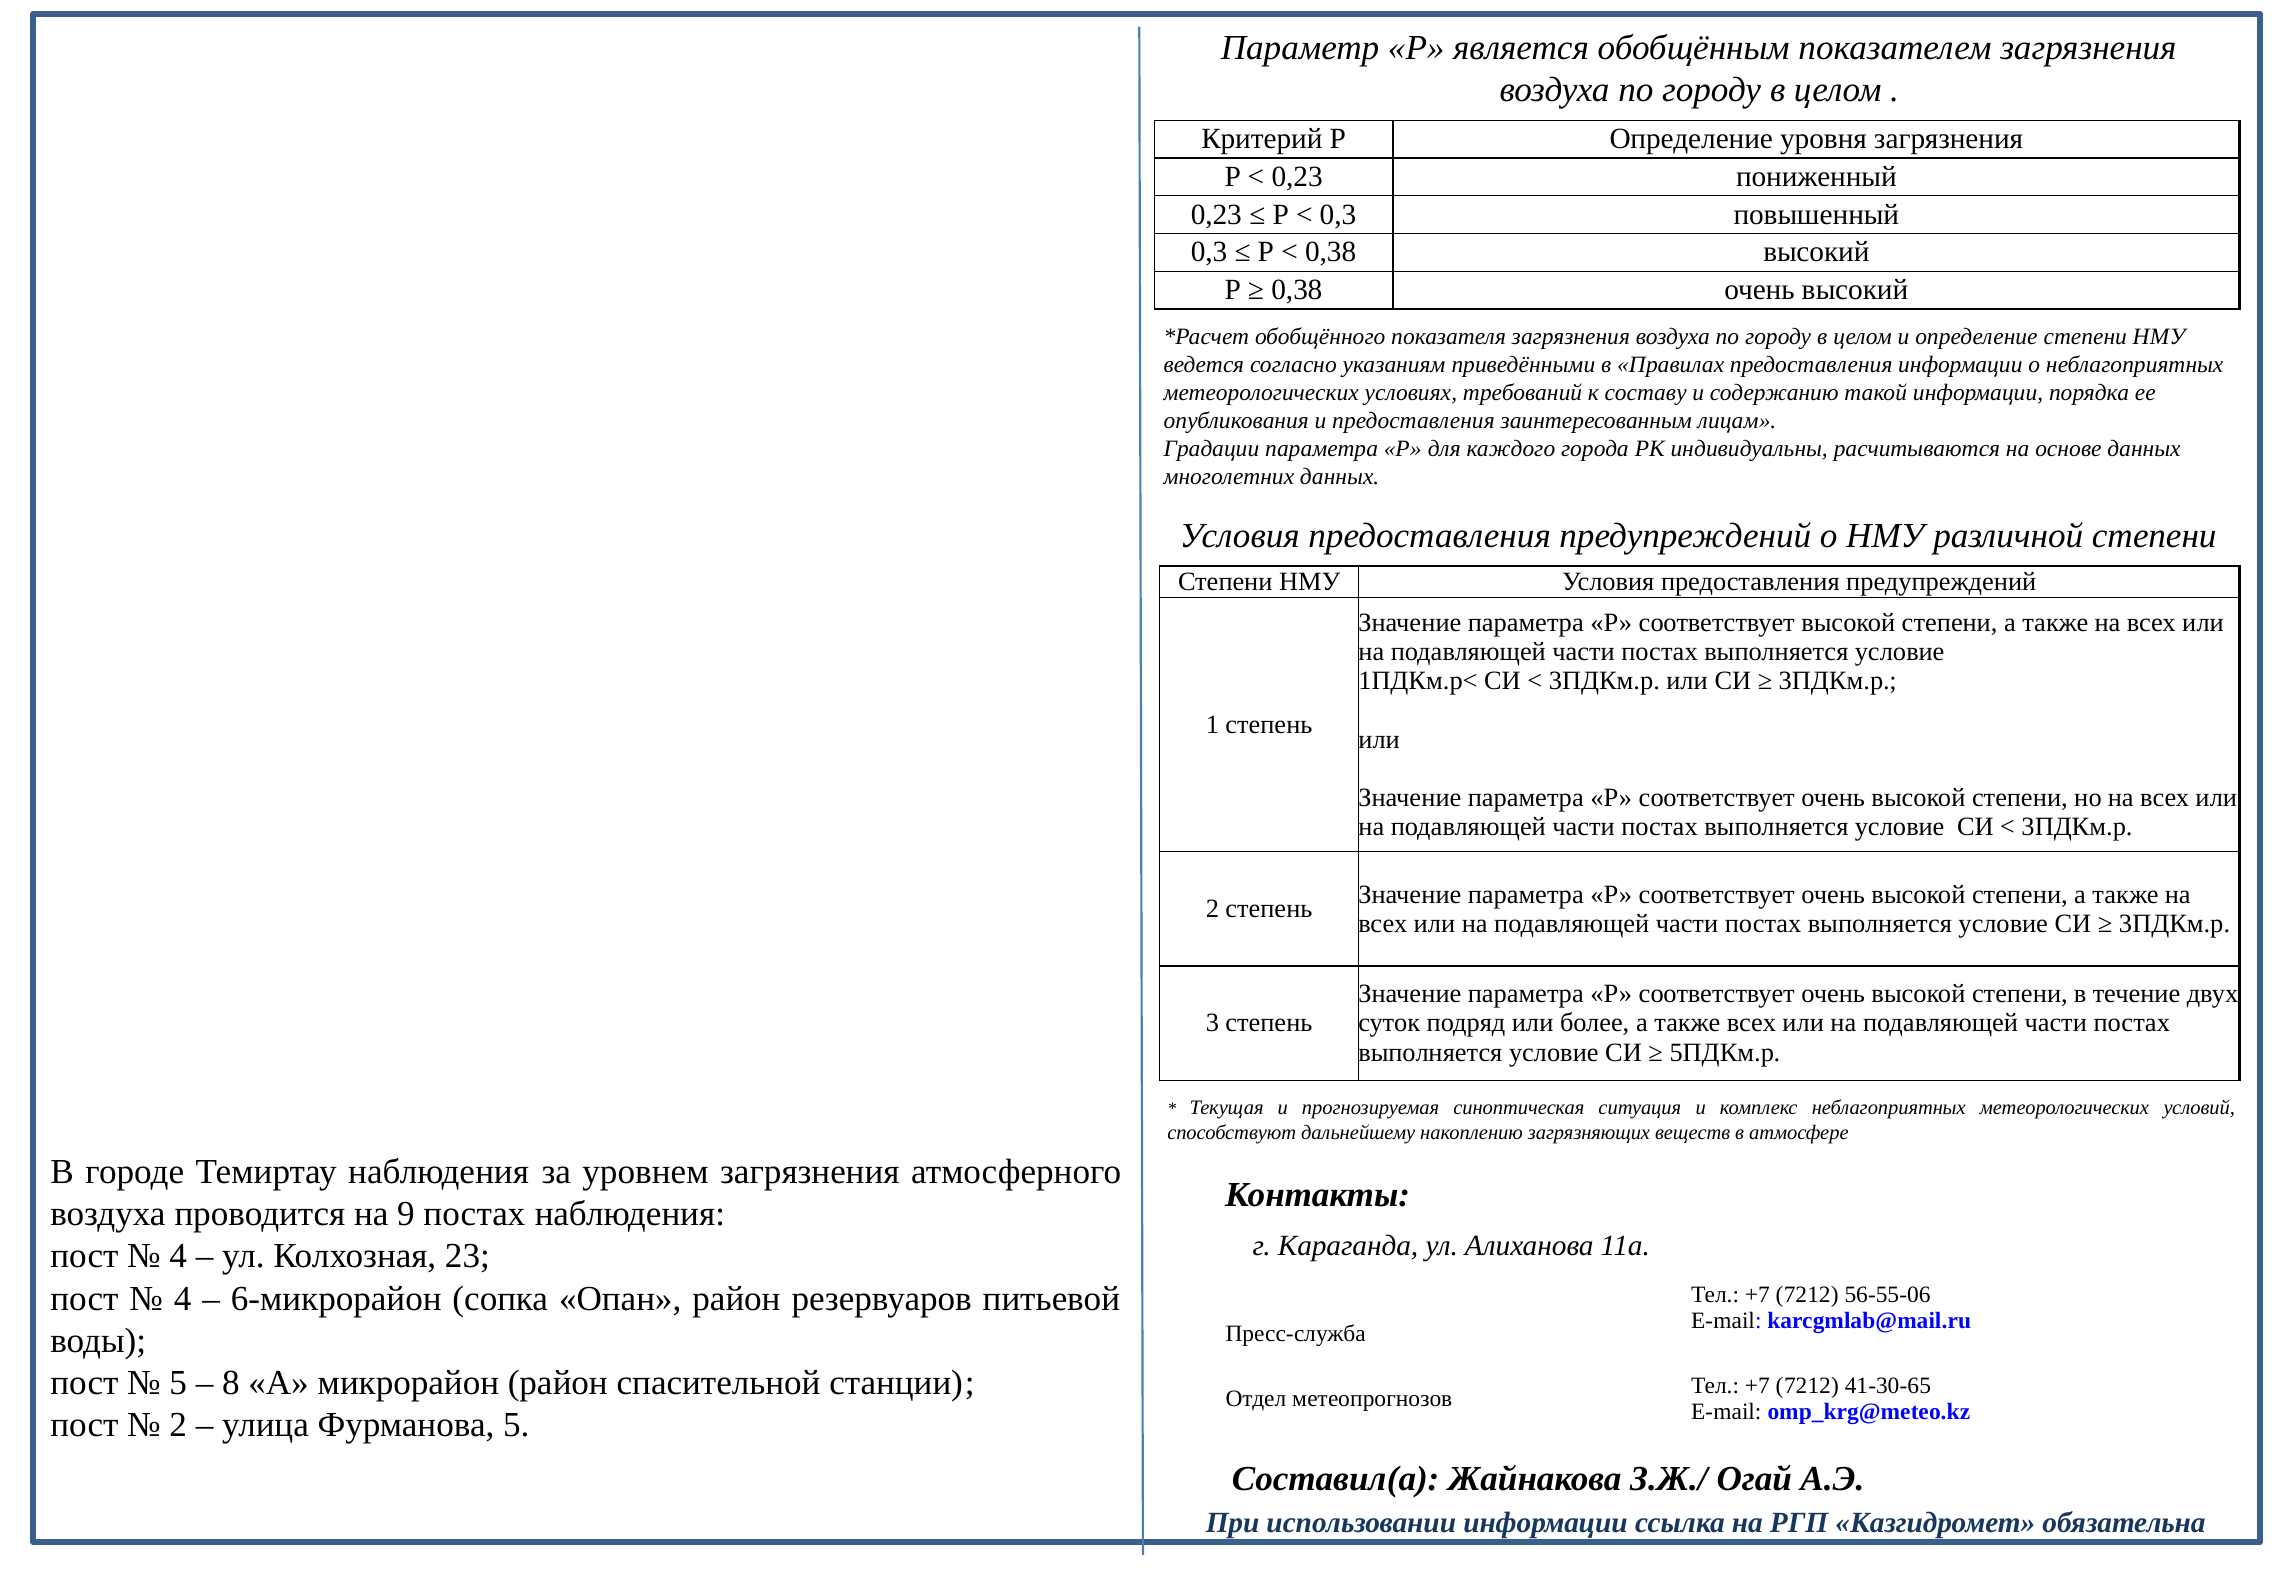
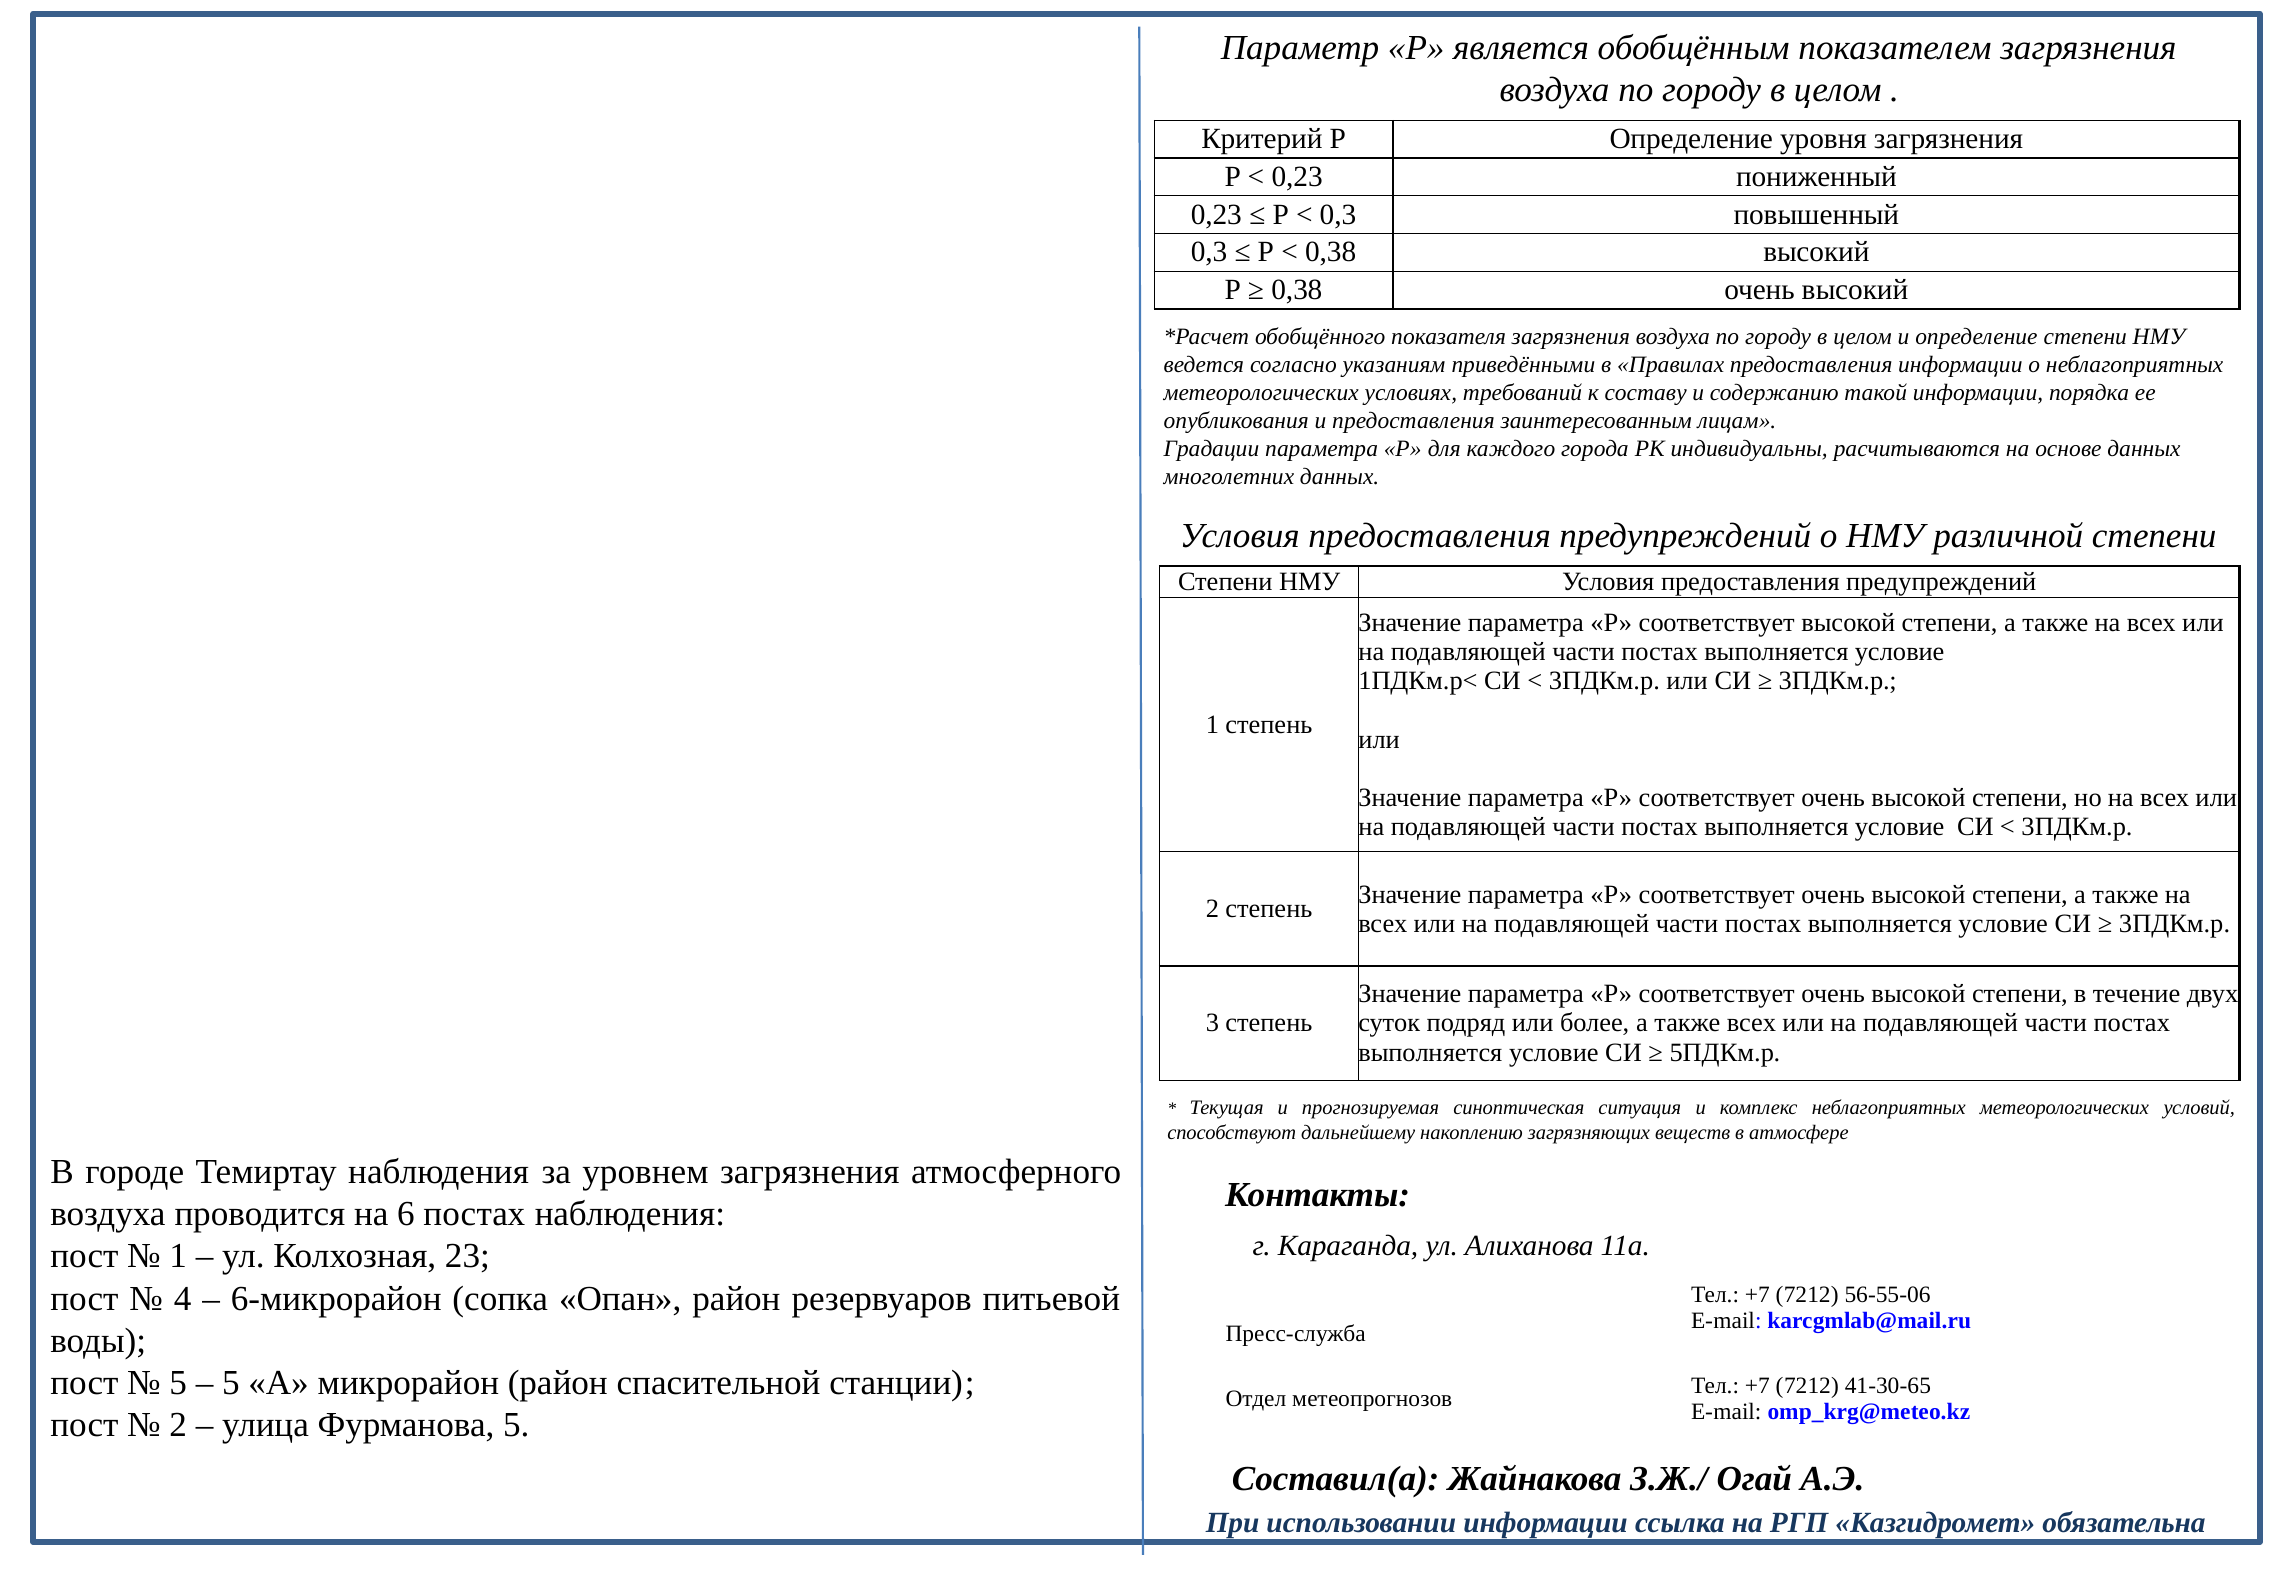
9: 9 -> 6 (406, 1215)
4: 4 -> 1 (178, 1257)
8: 8 -> 5 (231, 1383)
